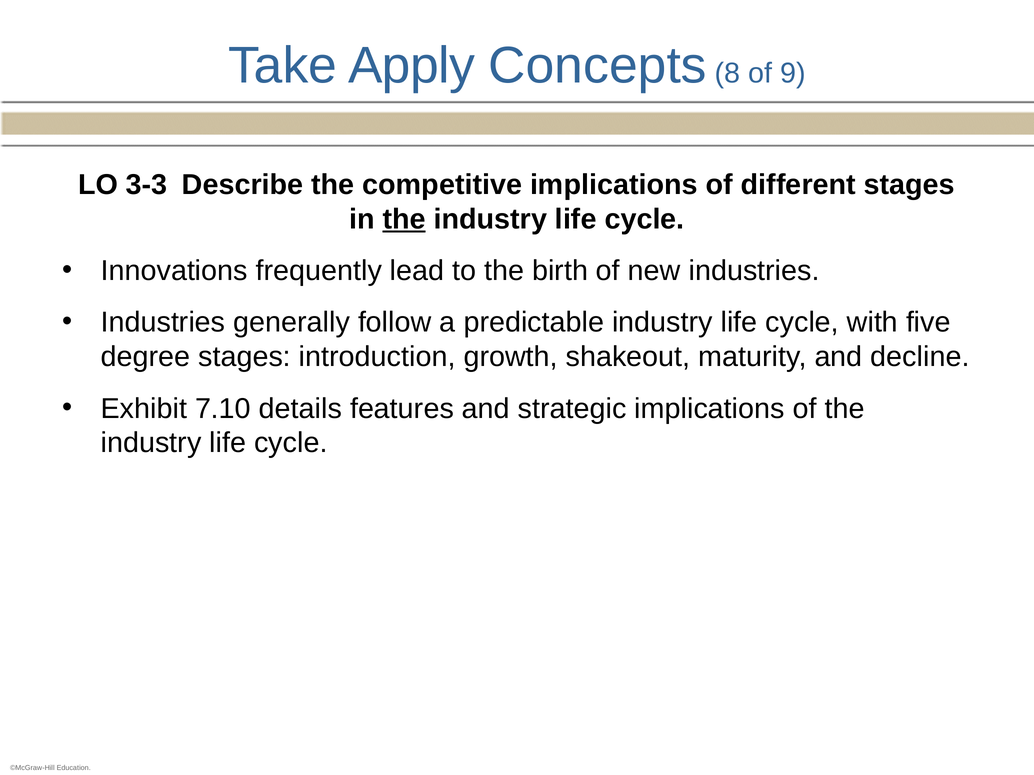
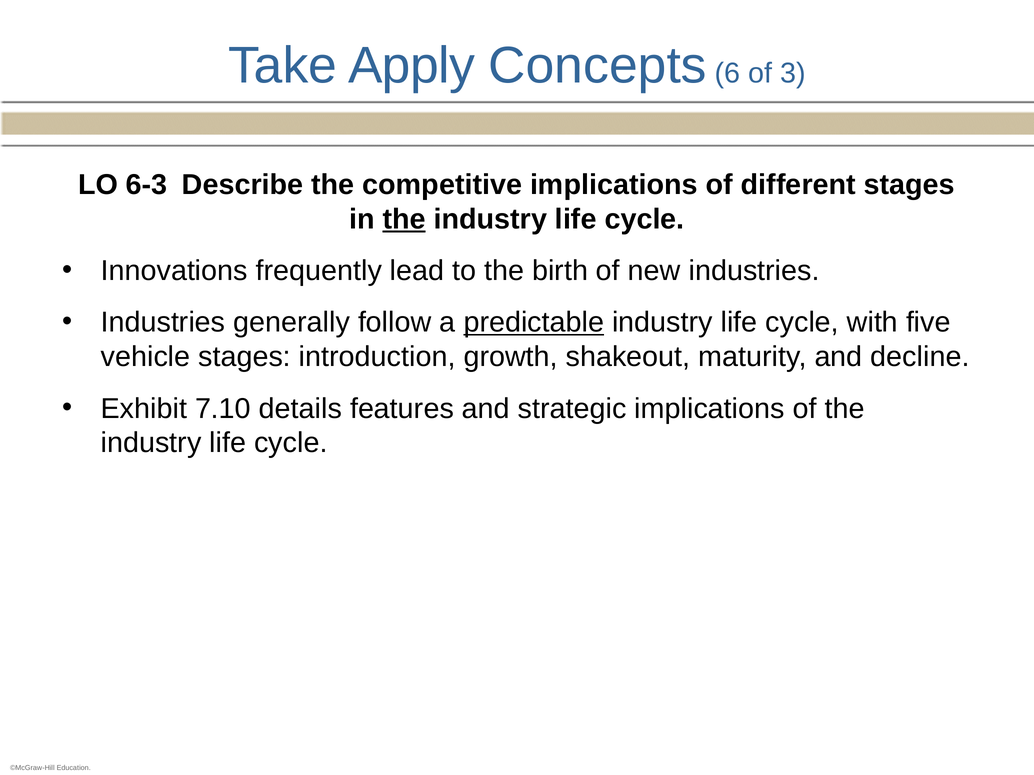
8: 8 -> 6 (728, 73)
9: 9 -> 3 (793, 73)
3-3: 3-3 -> 6-3 (147, 185)
predictable underline: none -> present (534, 323)
degree: degree -> vehicle (146, 357)
